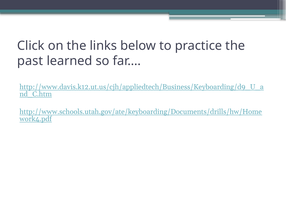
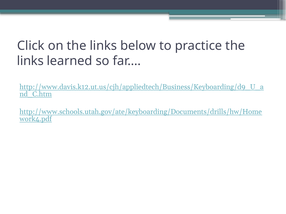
past: past -> links (30, 61)
